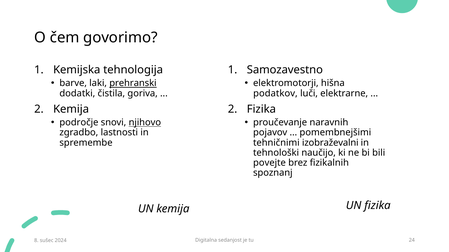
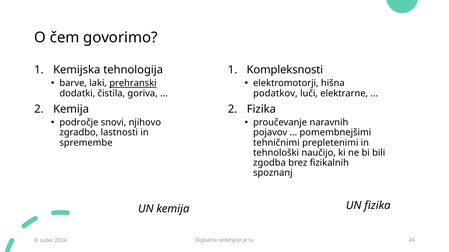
Samozavestno: Samozavestno -> Kompleksnosti (285, 70)
njihovo underline: present -> none (145, 123)
izobraževalni: izobraževalni -> prepletenimi (330, 143)
povejte: povejte -> zgodba (269, 163)
